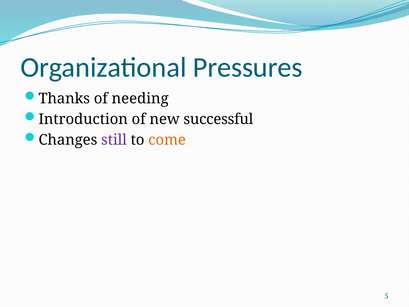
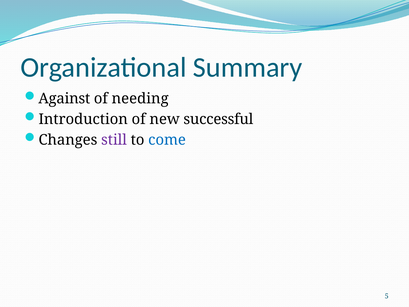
Pressures: Pressures -> Summary (248, 68)
Thanks: Thanks -> Against (64, 98)
come colour: orange -> blue (167, 140)
